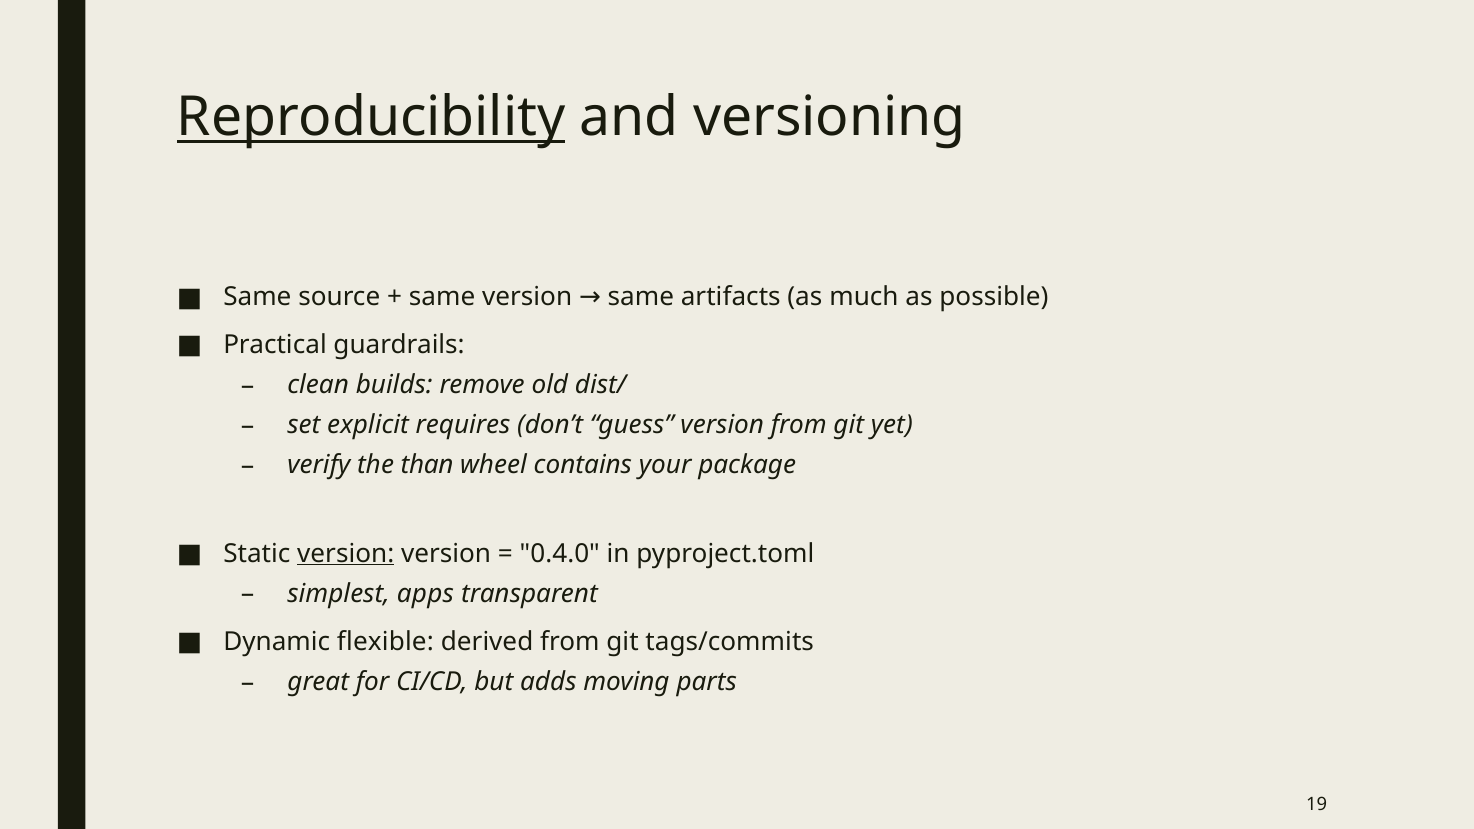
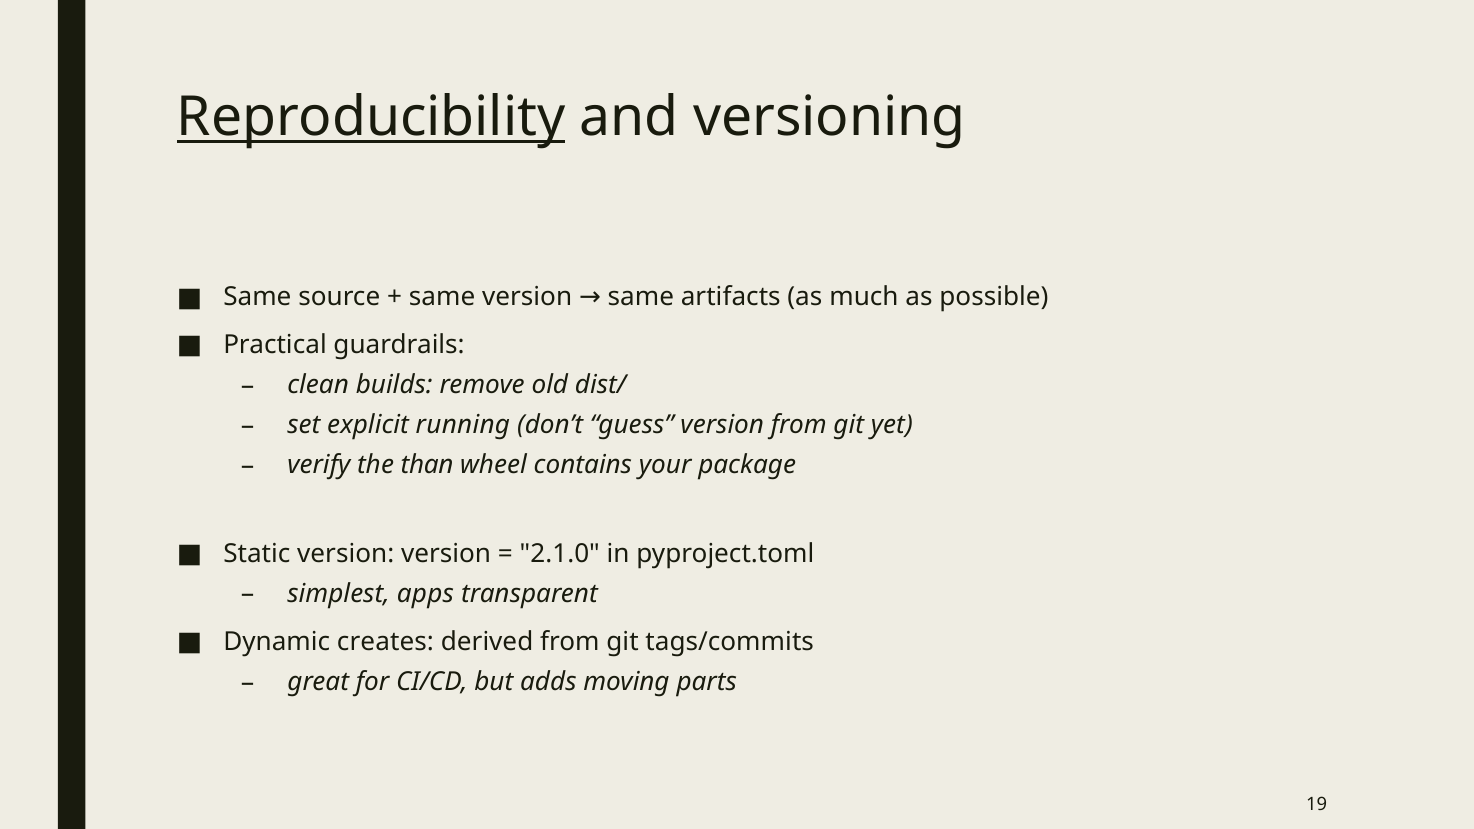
requires: requires -> running (463, 425)
version underline: present -> none (346, 553)
0.4.0: 0.4.0 -> 2.1.0 (560, 553)
flexible: flexible -> creates (385, 642)
